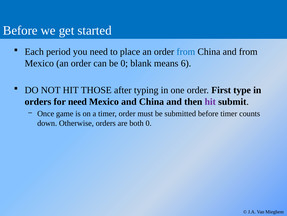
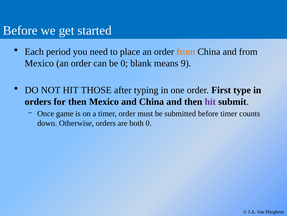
from colour: blue -> orange (186, 52)
6: 6 -> 9 (186, 63)
for need: need -> then (77, 101)
